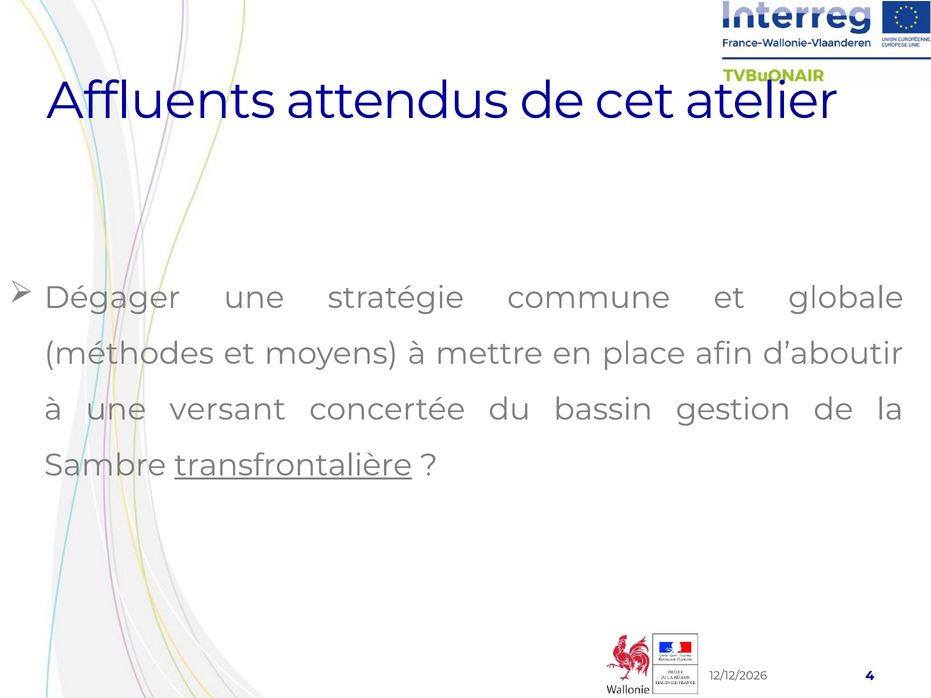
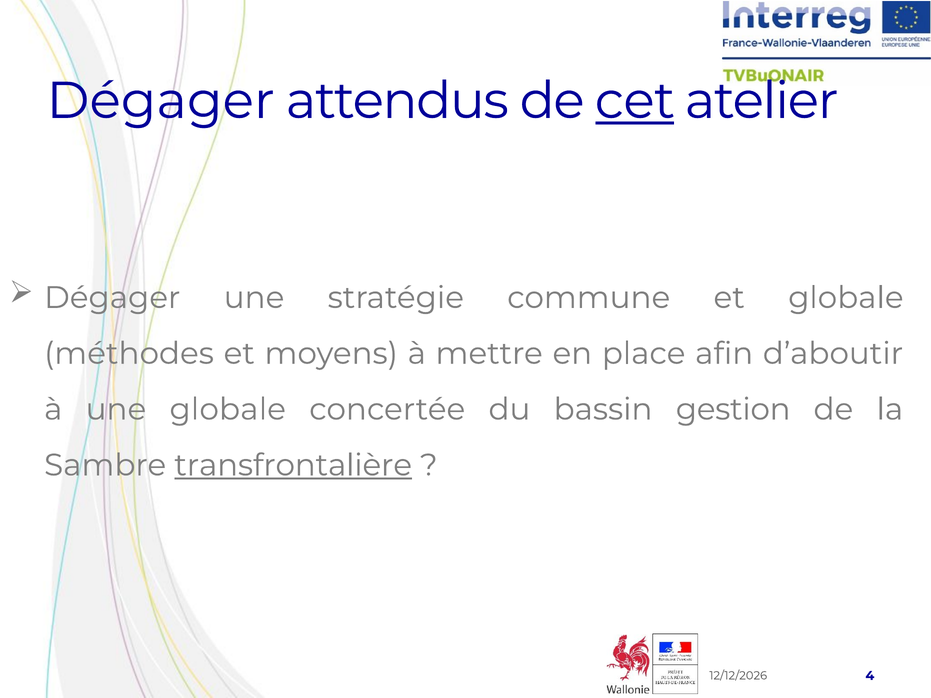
Affluents: Affluents -> Dégager (161, 101)
cet underline: none -> present (635, 101)
une versant: versant -> globale (228, 410)
